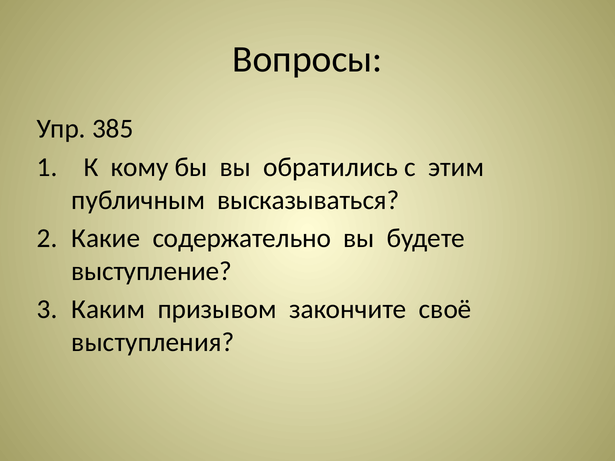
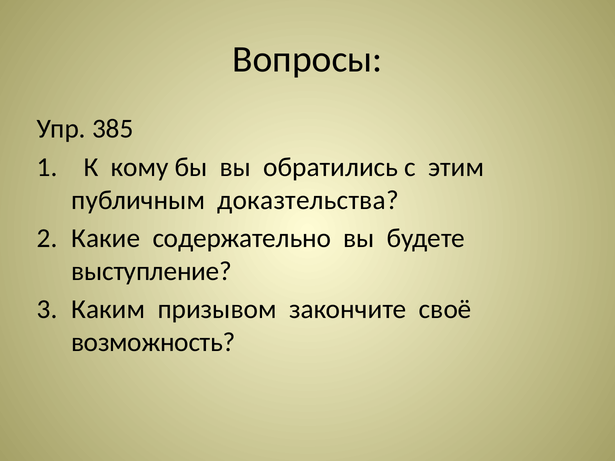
высказываться: высказываться -> доказтельства (308, 200)
выступления: выступления -> возможность (153, 342)
